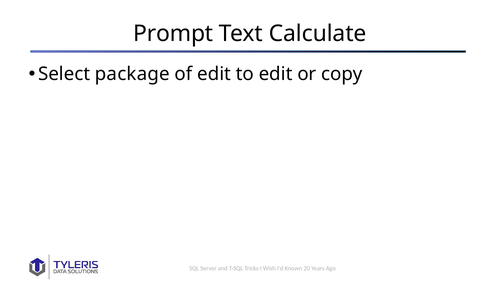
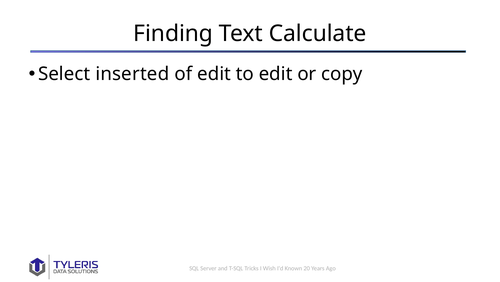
Prompt: Prompt -> Finding (173, 34)
package: package -> inserted (132, 74)
